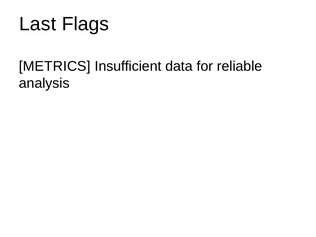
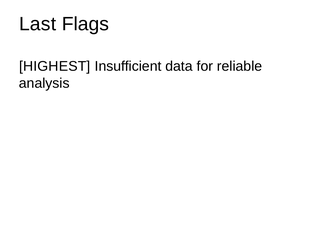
METRICS: METRICS -> HIGHEST (55, 66)
